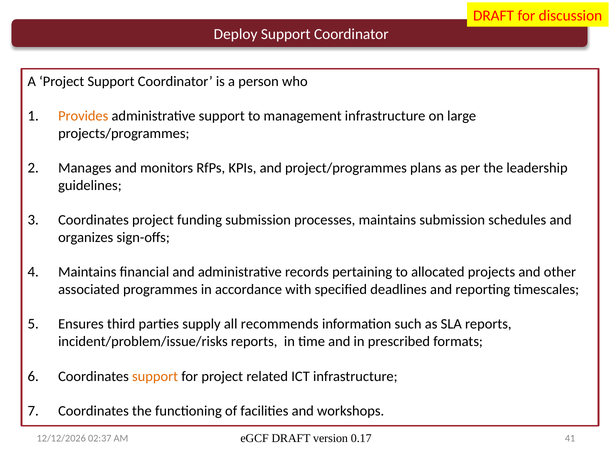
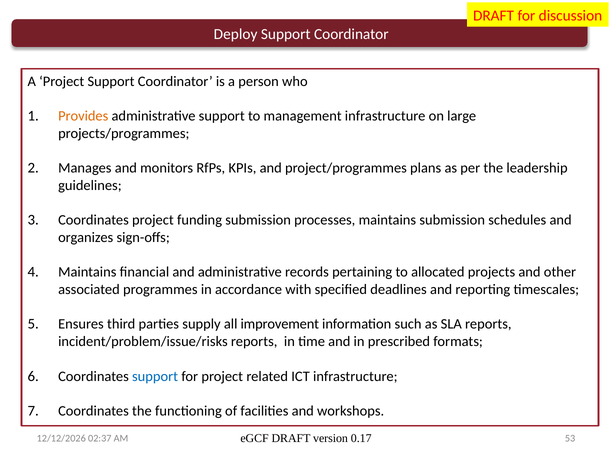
recommends: recommends -> improvement (280, 324)
support colour: orange -> blue (155, 376)
41: 41 -> 53 (570, 438)
